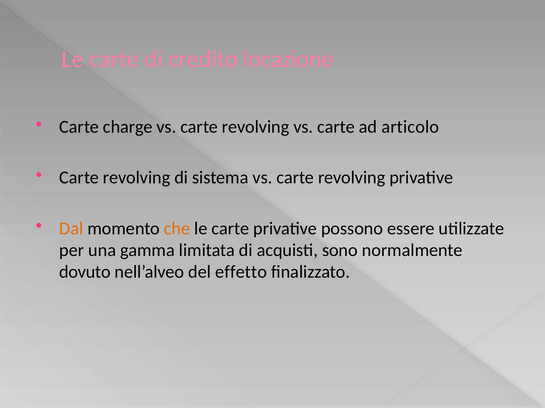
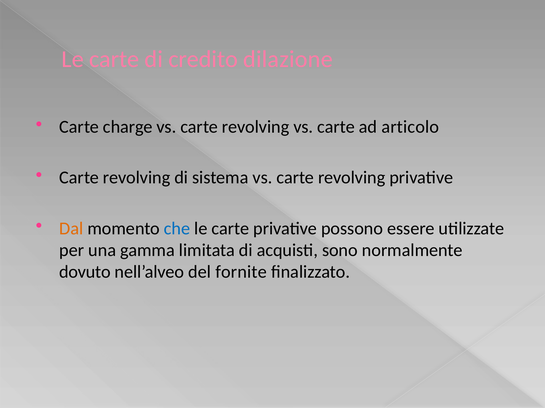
locazione: locazione -> dilazione (288, 59)
che colour: orange -> blue (177, 229)
effetto: effetto -> fornite (241, 272)
